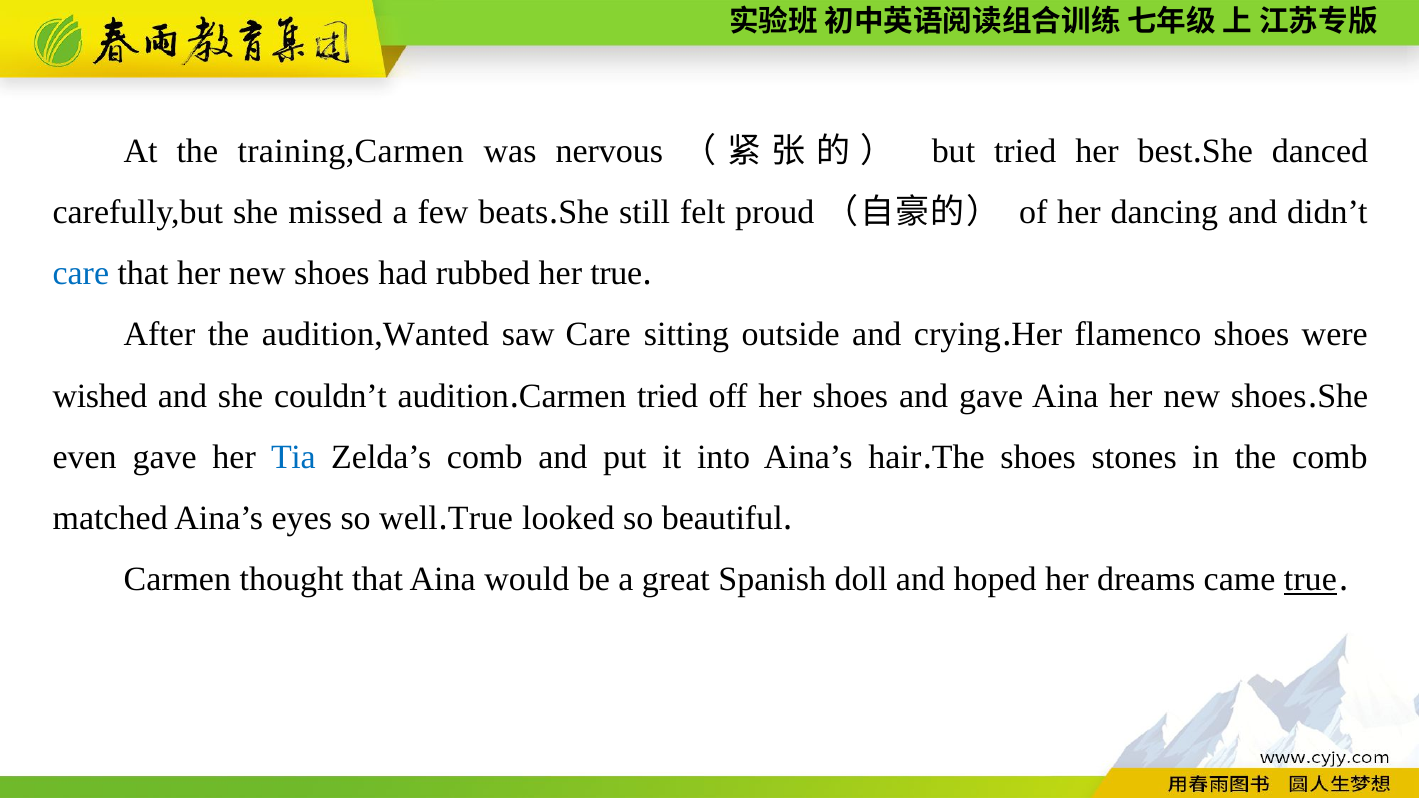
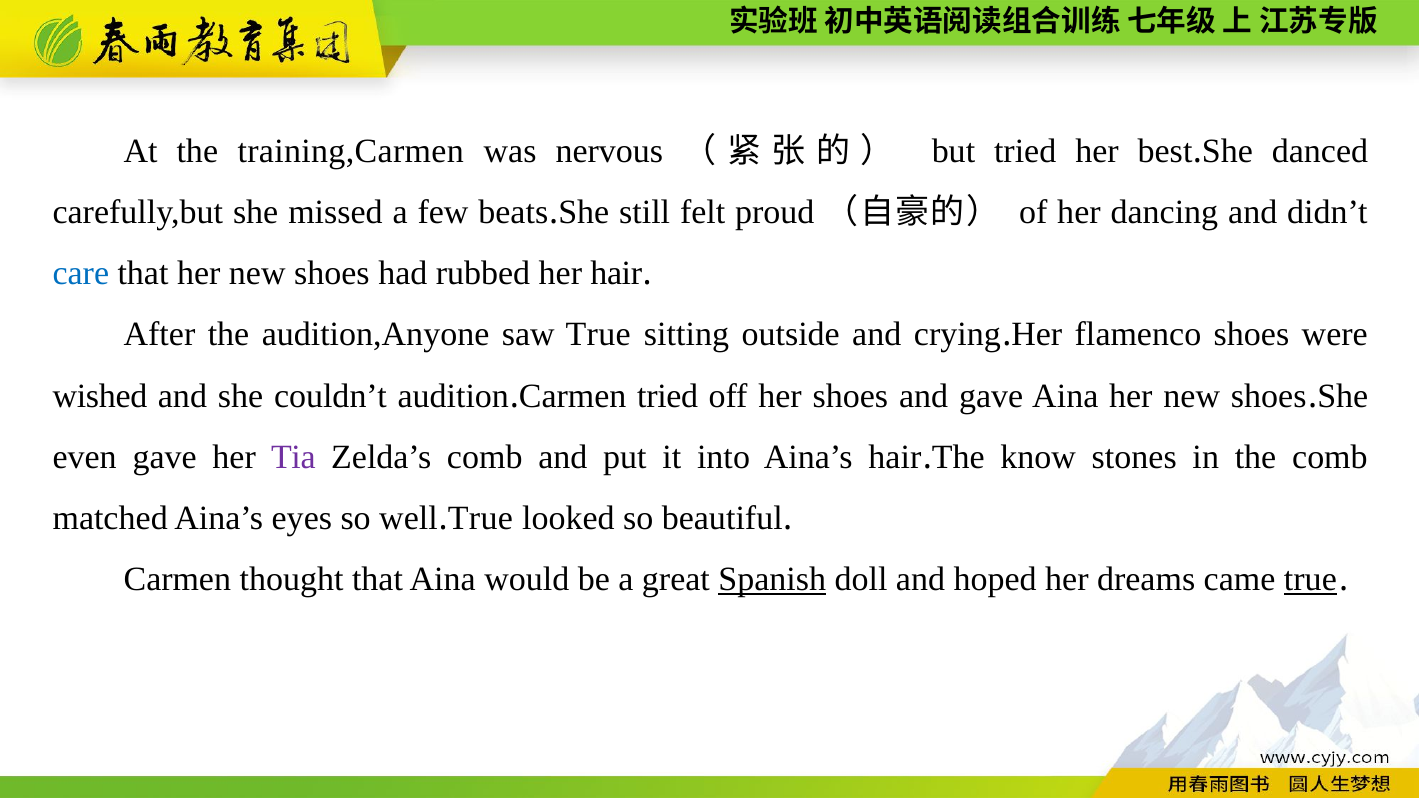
her true: true -> hair (616, 274)
audition,Wanted: audition,Wanted -> audition,Anyone (376, 335)
saw Care: Care -> True (598, 335)
Tia colour: blue -> purple (293, 457)
The shoes: shoes -> know (1038, 457)
Spanish underline: none -> present (772, 579)
